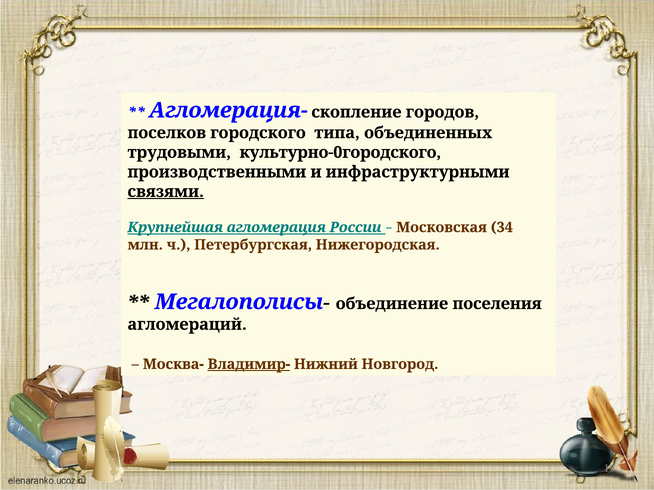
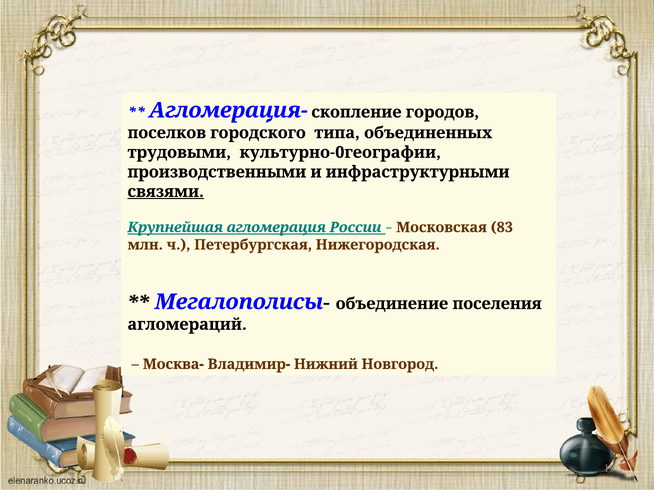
культурно-0городского: культурно-0городского -> культурно-0географии (340, 153)
34: 34 -> 83 (502, 228)
Владимир- underline: present -> none (249, 365)
